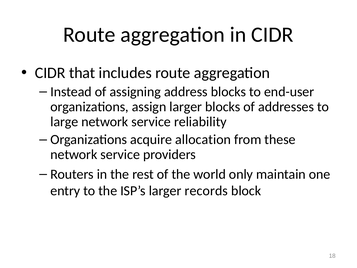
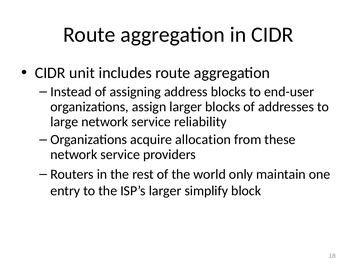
that: that -> unit (82, 73)
records: records -> simplify (206, 191)
